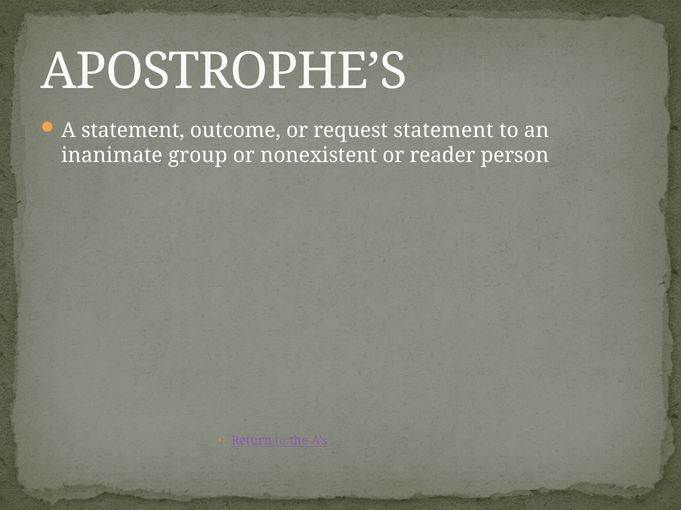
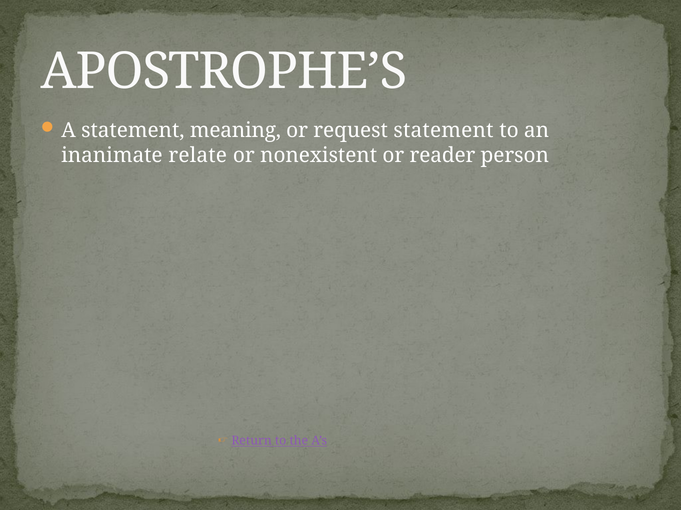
outcome: outcome -> meaning (235, 131)
group: group -> relate (198, 156)
